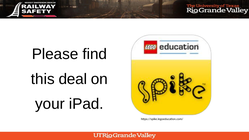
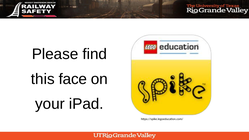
deal: deal -> face (73, 79)
